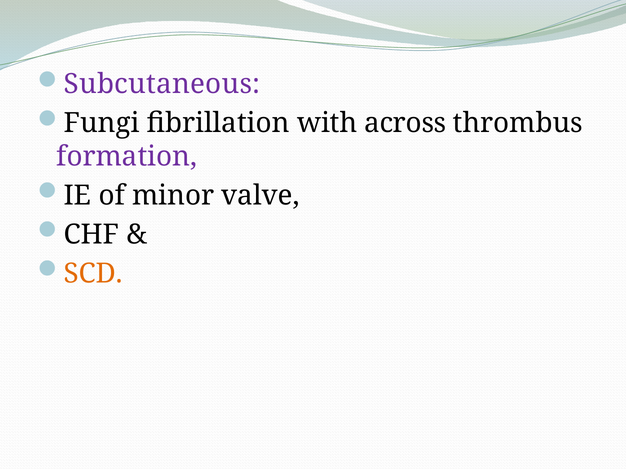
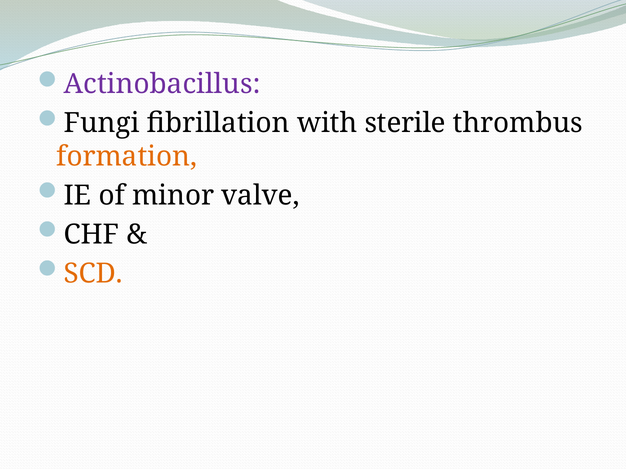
Subcutaneous: Subcutaneous -> Actinobacillus (162, 84)
across: across -> sterile (405, 123)
formation colour: purple -> orange (127, 157)
